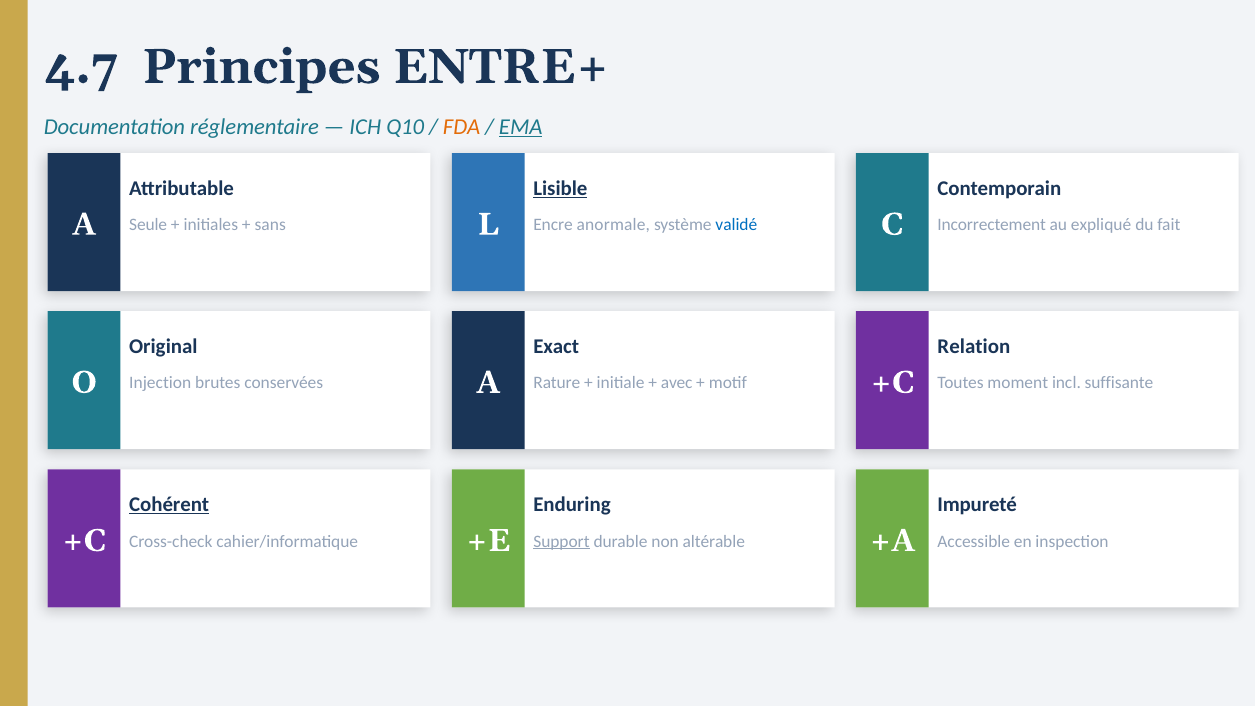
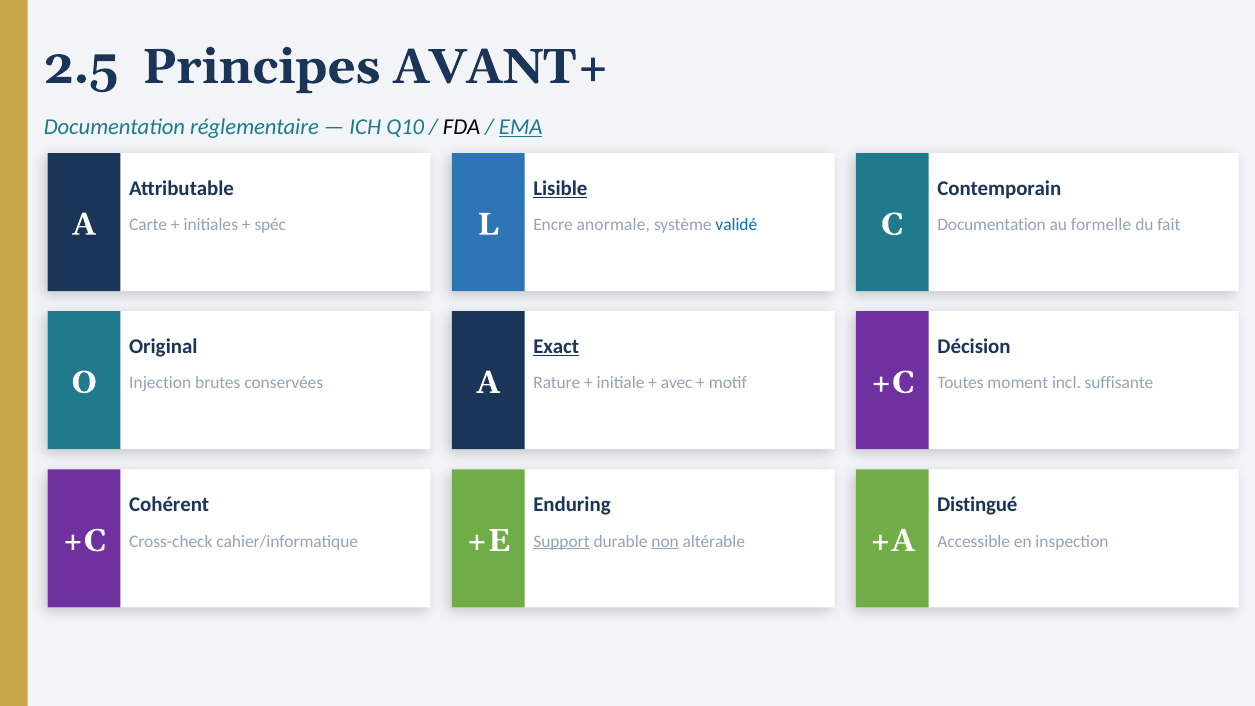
4.7: 4.7 -> 2.5 (81, 67)
ENTRE+: ENTRE+ -> AVANT+ (501, 67)
FDA colour: orange -> black (462, 127)
Seule: Seule -> Carte (148, 225)
sans: sans -> spéc (270, 225)
Incorrectement: Incorrectement -> Documentation (992, 225)
expliqué: expliqué -> formelle (1101, 225)
Exact underline: none -> present (556, 347)
Relation: Relation -> Décision (974, 347)
Cohérent underline: present -> none (169, 505)
Impureté: Impureté -> Distingué (977, 505)
non underline: none -> present (665, 541)
